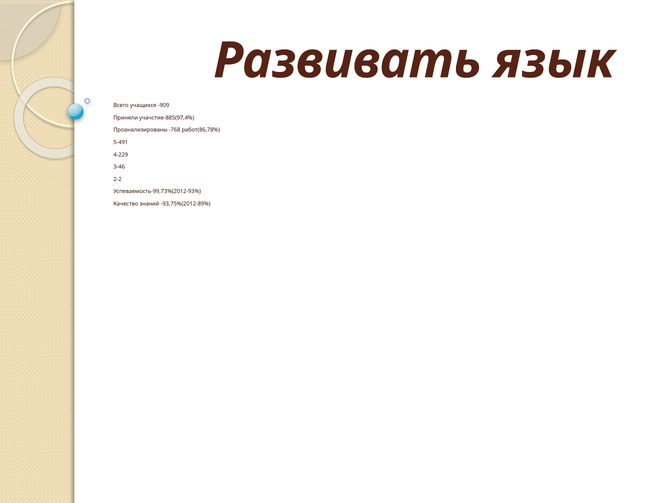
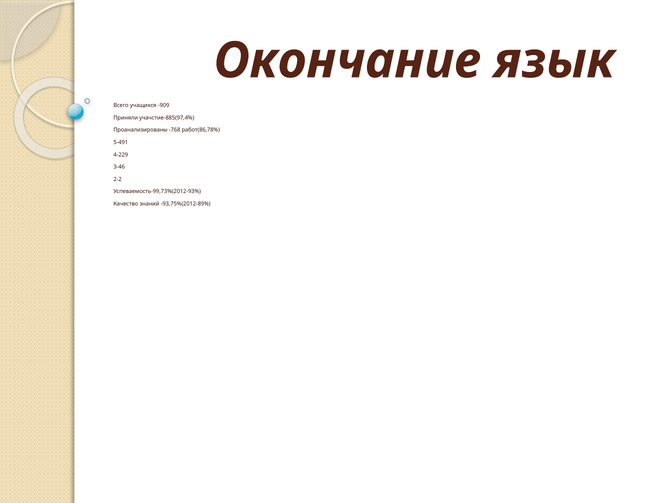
Развивать: Развивать -> Окончание (347, 61)
